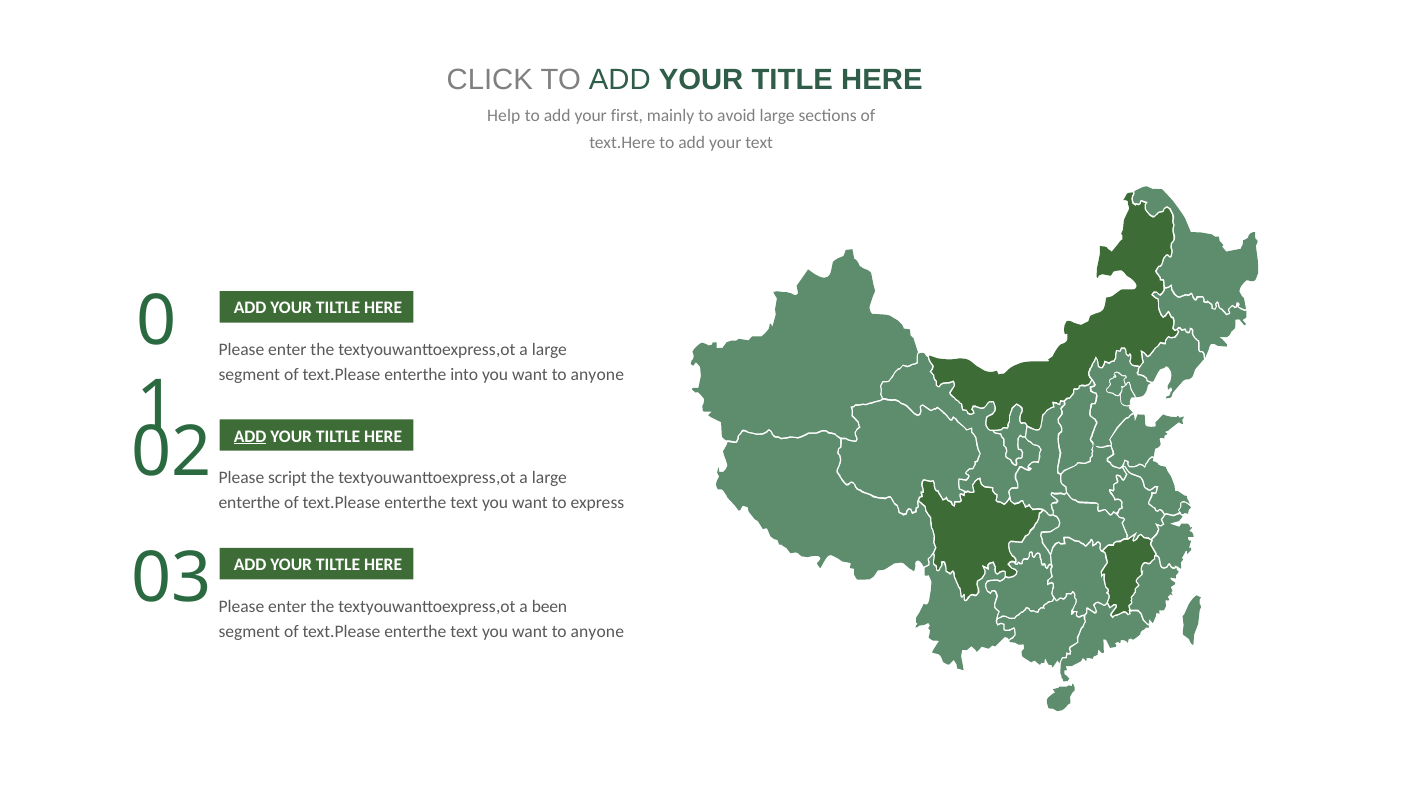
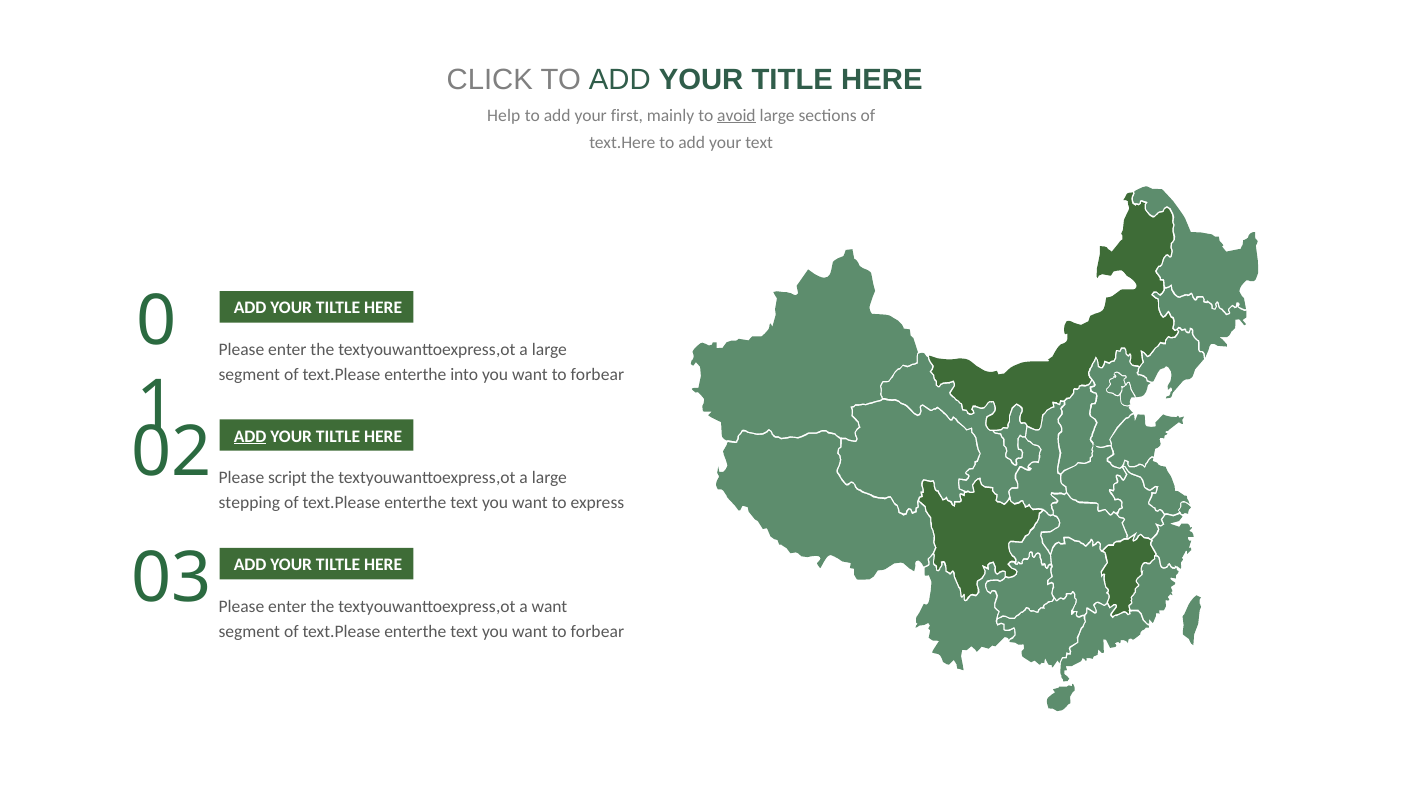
avoid underline: none -> present (736, 115)
anyone: anyone -> forbear (597, 375)
enterthe: enterthe -> stepping (249, 503)
a been: been -> want (549, 607)
anyone: anyone -> forbear (597, 632)
